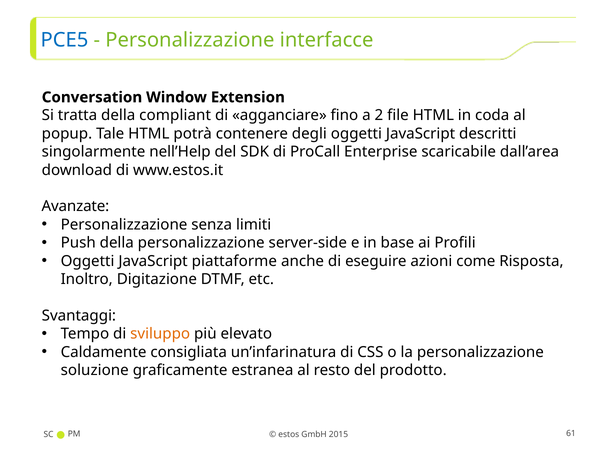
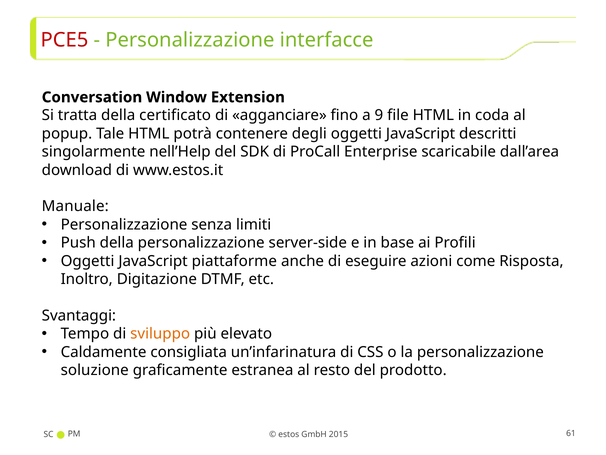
PCE5 colour: blue -> red (64, 40)
compliant: compliant -> certificato (175, 115)
2: 2 -> 9 (379, 115)
Avanzate: Avanzate -> Manuale (75, 206)
